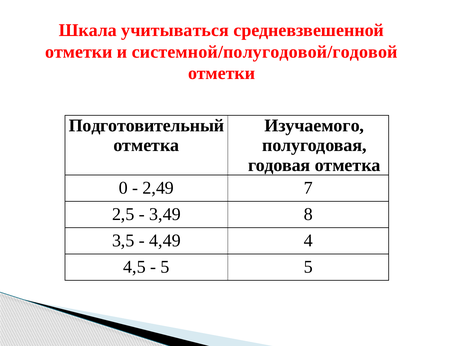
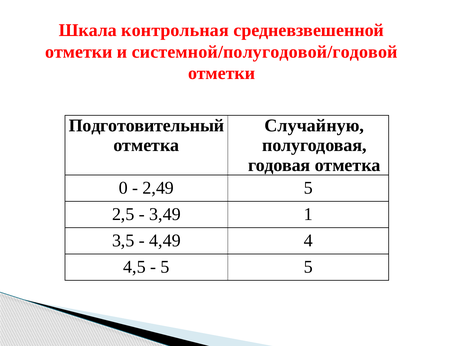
учитываться: учитываться -> контрольная (175, 30)
Изучаемого: Изучаемого -> Случайную (314, 126)
2,49 7: 7 -> 5 (308, 188)
8: 8 -> 1 (308, 215)
